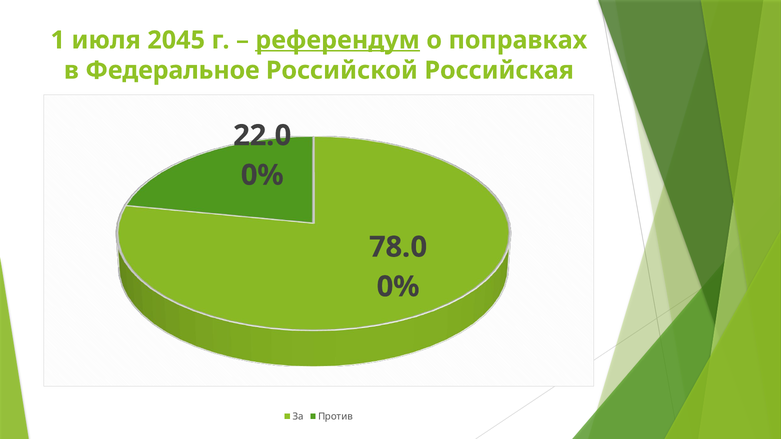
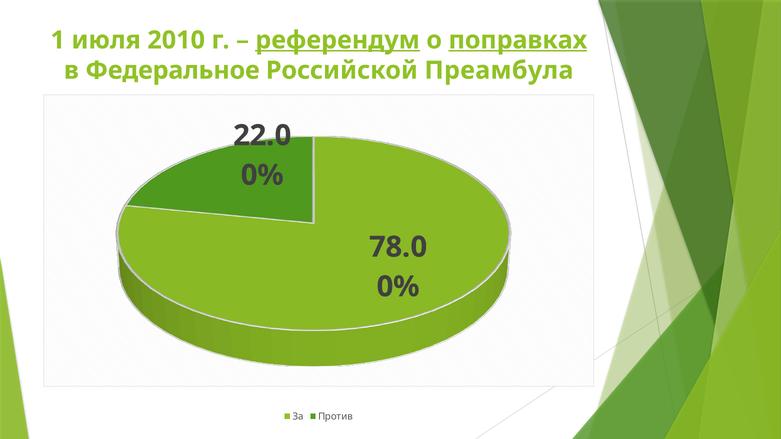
2045: 2045 -> 2010 (176, 40)
поправках underline: none -> present (518, 40)
Российская: Российская -> Преамбула (499, 70)
